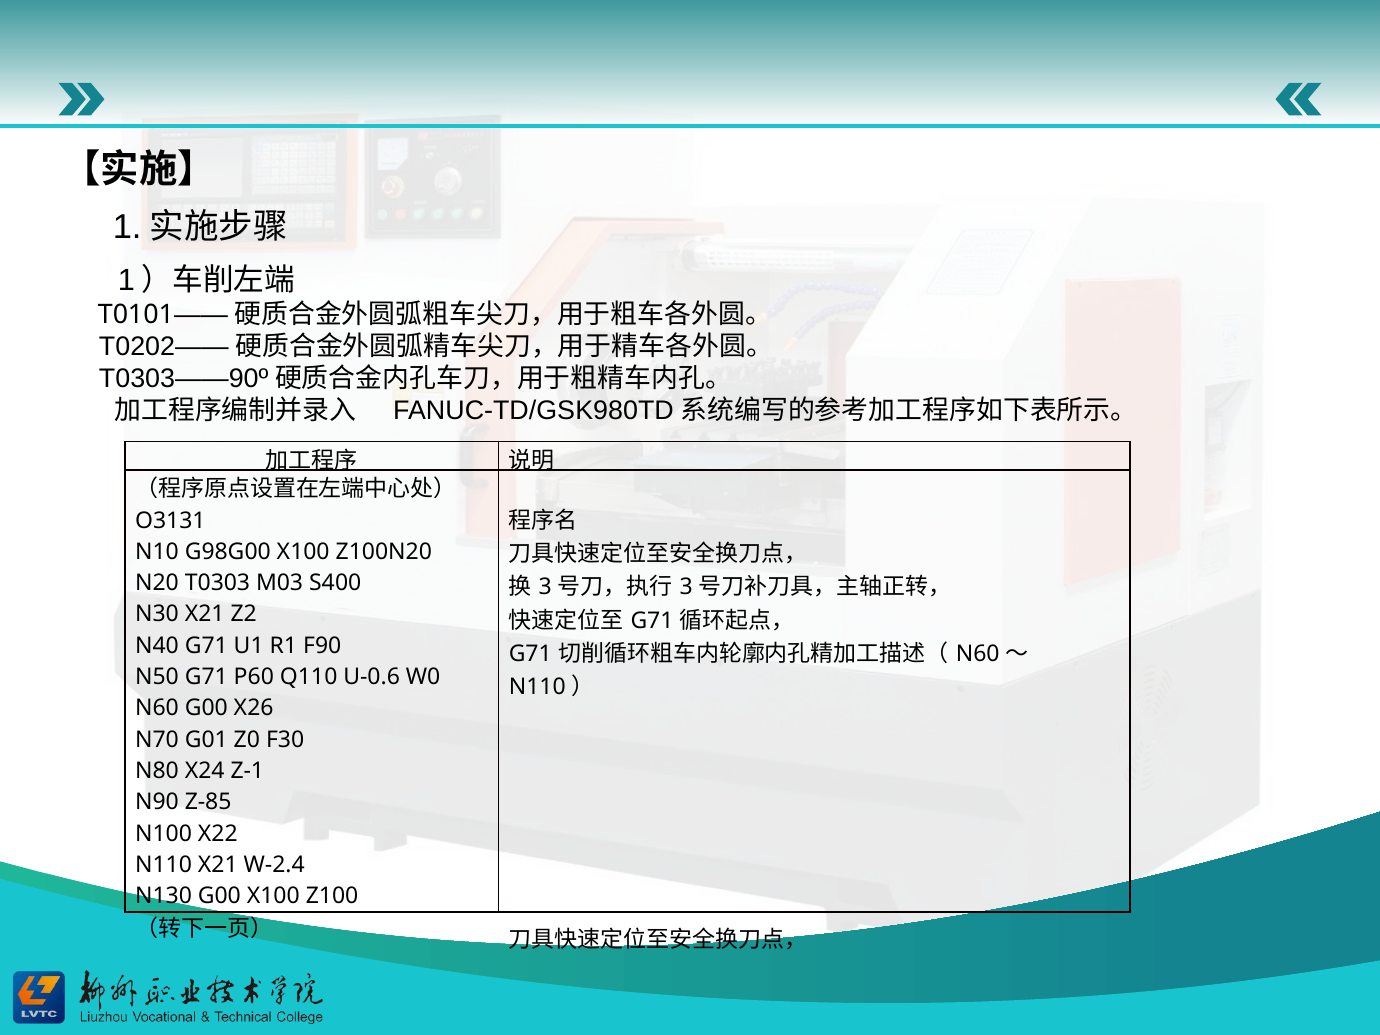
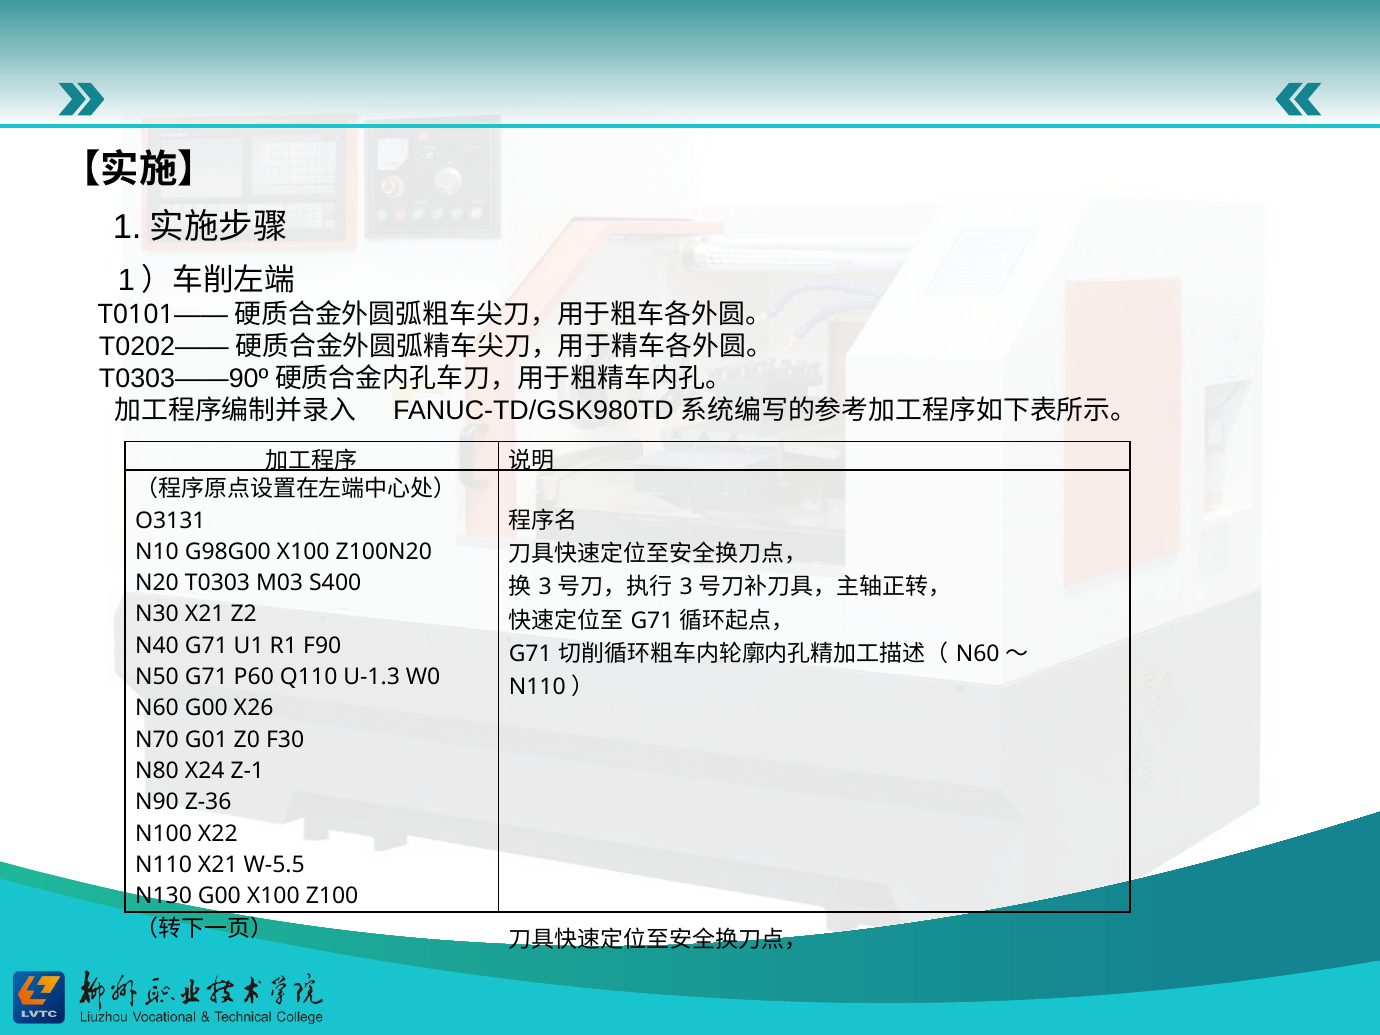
U-0.6: U-0.6 -> U-1.3 (372, 677)
Z-85: Z-85 -> Z-36 (208, 802)
W-2.4: W-2.4 -> W-5.5 (274, 865)
